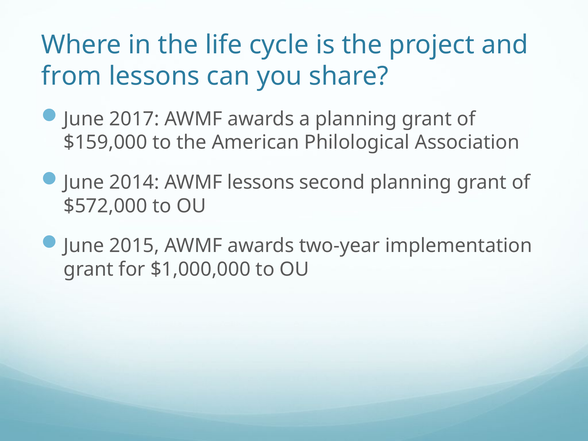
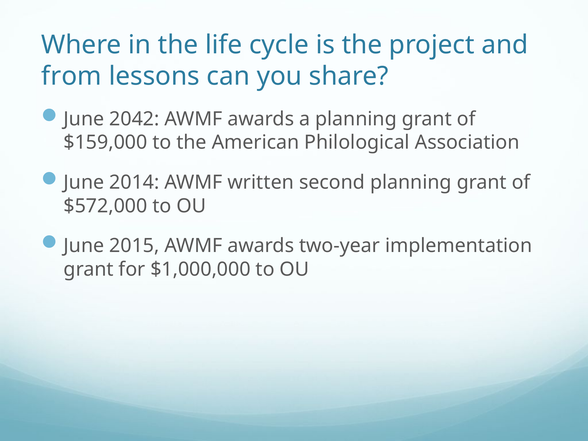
2017: 2017 -> 2042 (134, 119)
AWMF lessons: lessons -> written (261, 182)
